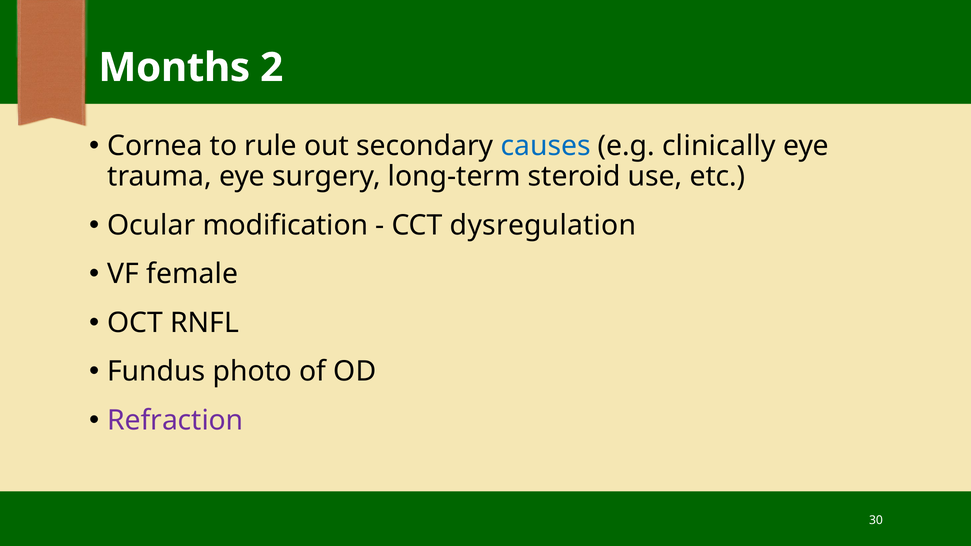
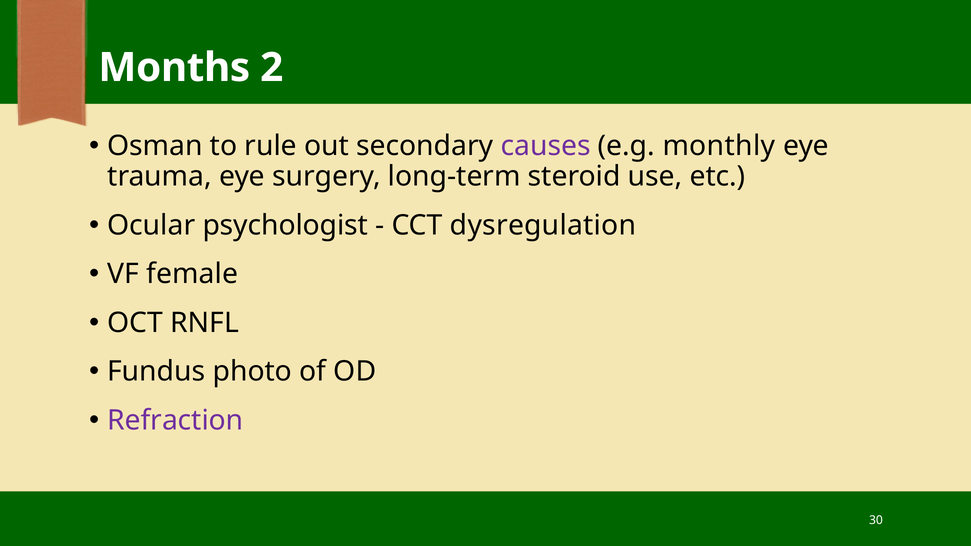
Cornea: Cornea -> Osman (155, 146)
causes colour: blue -> purple (546, 146)
clinically: clinically -> monthly (719, 146)
modification: modification -> psychologist (285, 225)
